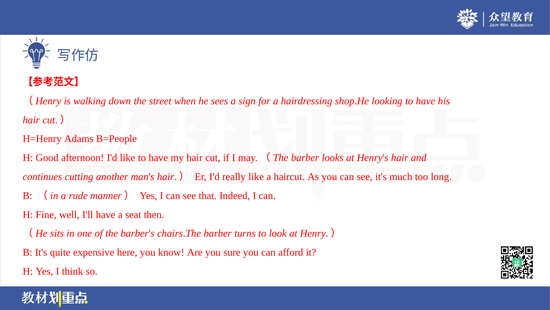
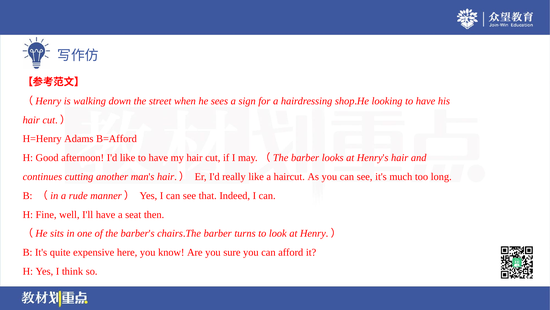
B=People: B=People -> B=Afford (116, 139)
